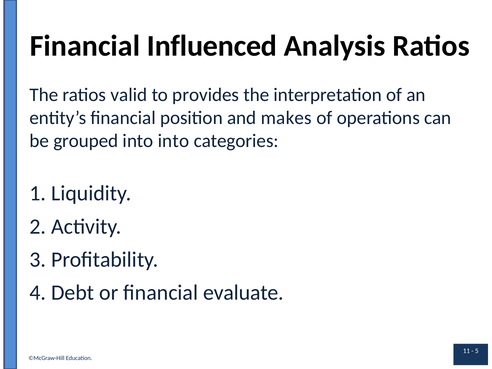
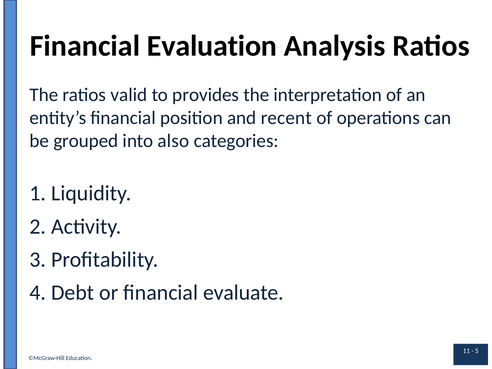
Influenced: Influenced -> Evaluation (212, 46)
makes: makes -> recent (286, 118)
into into: into -> also (173, 141)
